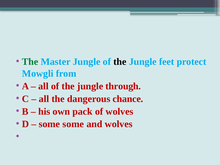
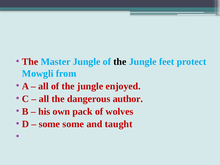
The colour: green -> red (30, 62)
through: through -> enjoyed (123, 86)
chance: chance -> author (128, 99)
and wolves: wolves -> taught (119, 124)
